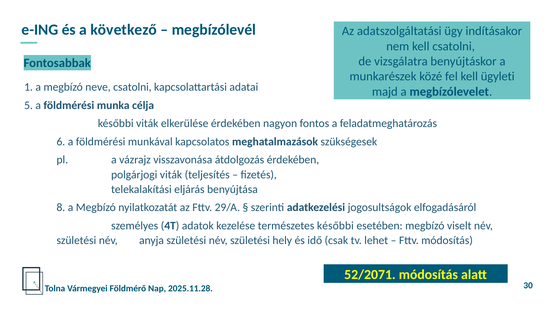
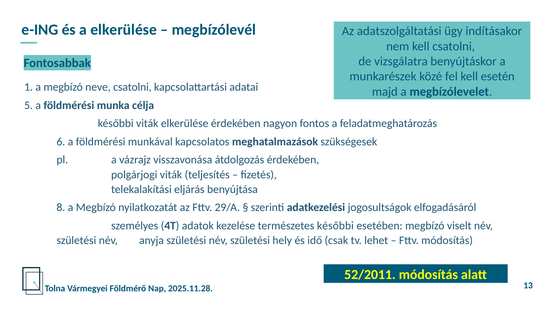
a következő: következő -> elkerülése (124, 30)
ügyleti: ügyleti -> esetén (498, 76)
52/2071: 52/2071 -> 52/2011 (370, 275)
30: 30 -> 13 (528, 285)
